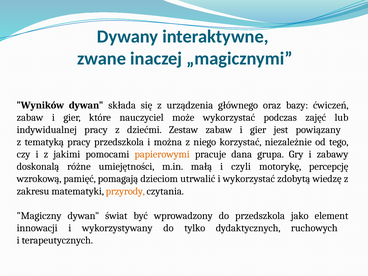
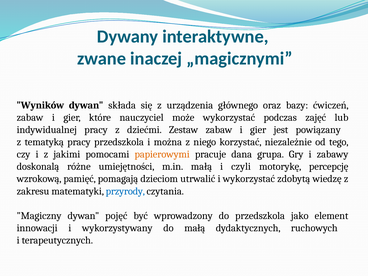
przyrody colour: orange -> blue (125, 191)
świat: świat -> pojęć (116, 216)
do tylko: tylko -> małą (195, 228)
